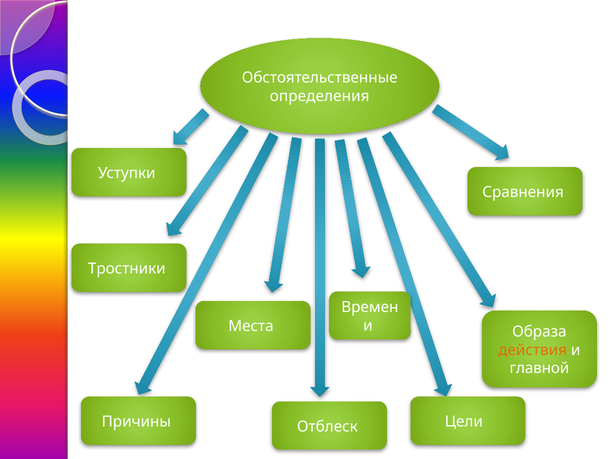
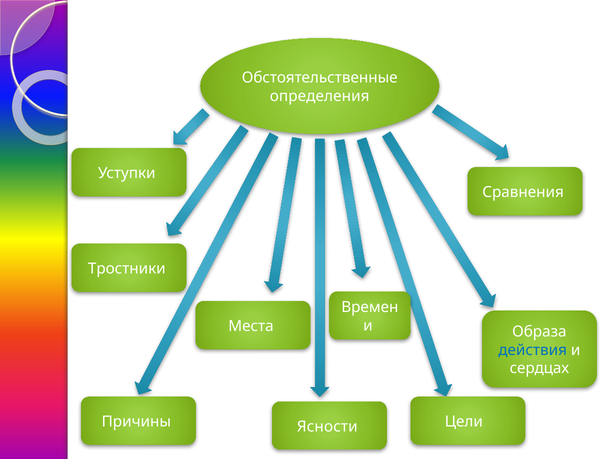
действия colour: orange -> blue (533, 350)
главной: главной -> сердцах (539, 368)
Отблеск: Отблеск -> Ясности (327, 426)
